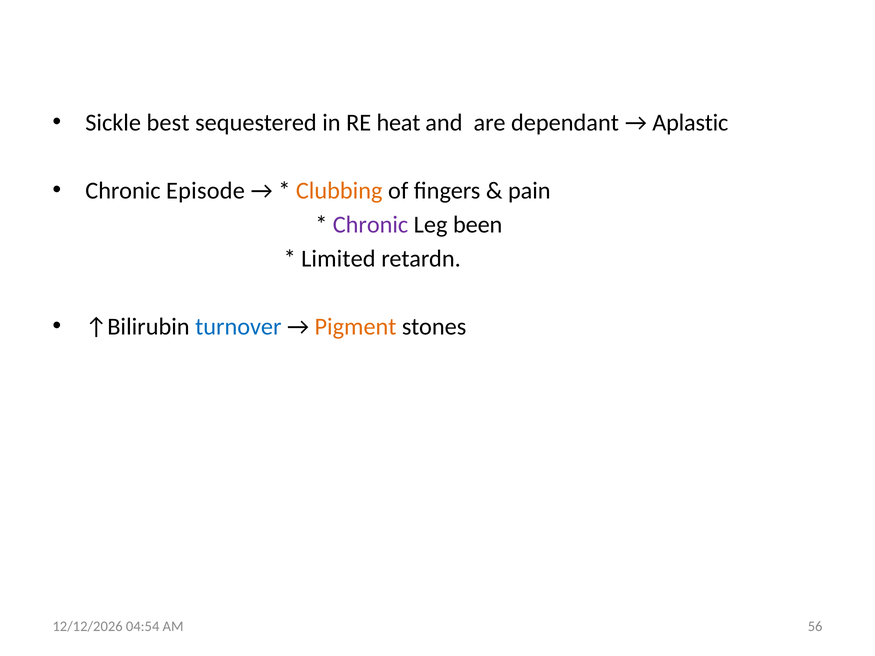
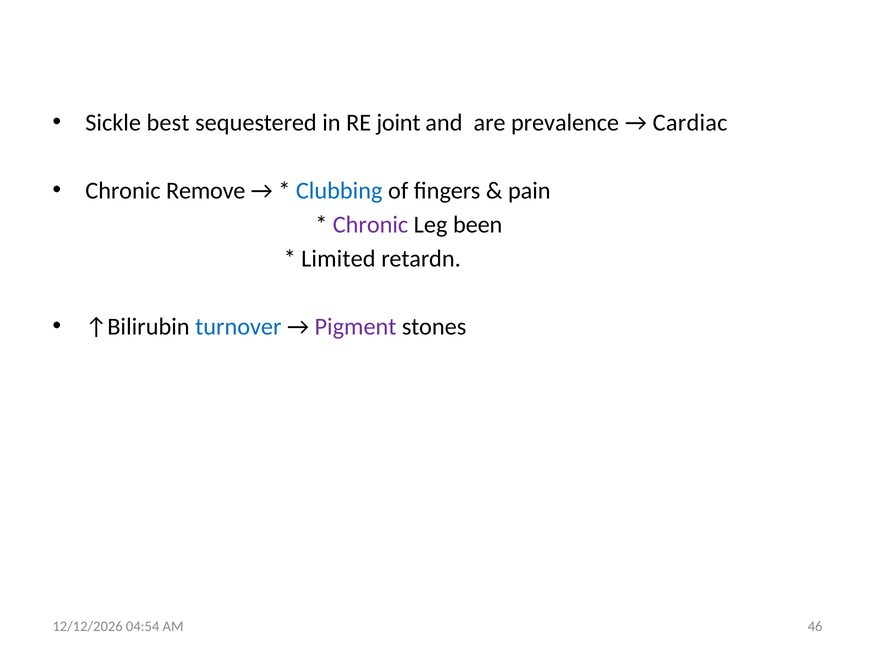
heat: heat -> joint (398, 123)
dependant: dependant -> prevalence (565, 123)
Aplastic: Aplastic -> Cardiac (690, 123)
Episode: Episode -> Remove (206, 191)
Clubbing colour: orange -> blue (339, 191)
Pigment colour: orange -> purple (356, 327)
56: 56 -> 46 (815, 627)
